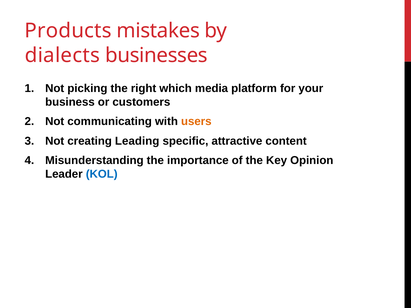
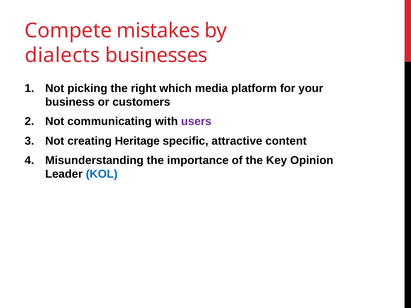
Products: Products -> Compete (68, 31)
users colour: orange -> purple (196, 122)
Leading: Leading -> Heritage (137, 141)
